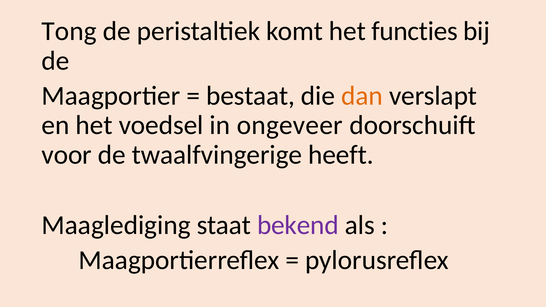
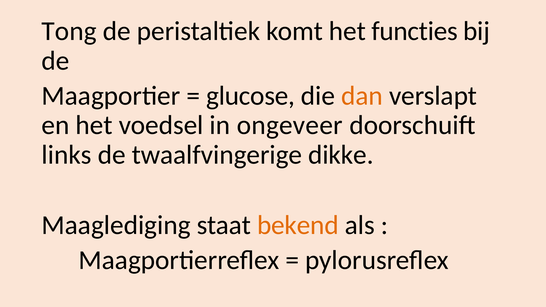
bestaat: bestaat -> glucose (251, 96)
voor: voor -> links (67, 155)
heeft: heeft -> dikke (341, 155)
bekend colour: purple -> orange (298, 225)
